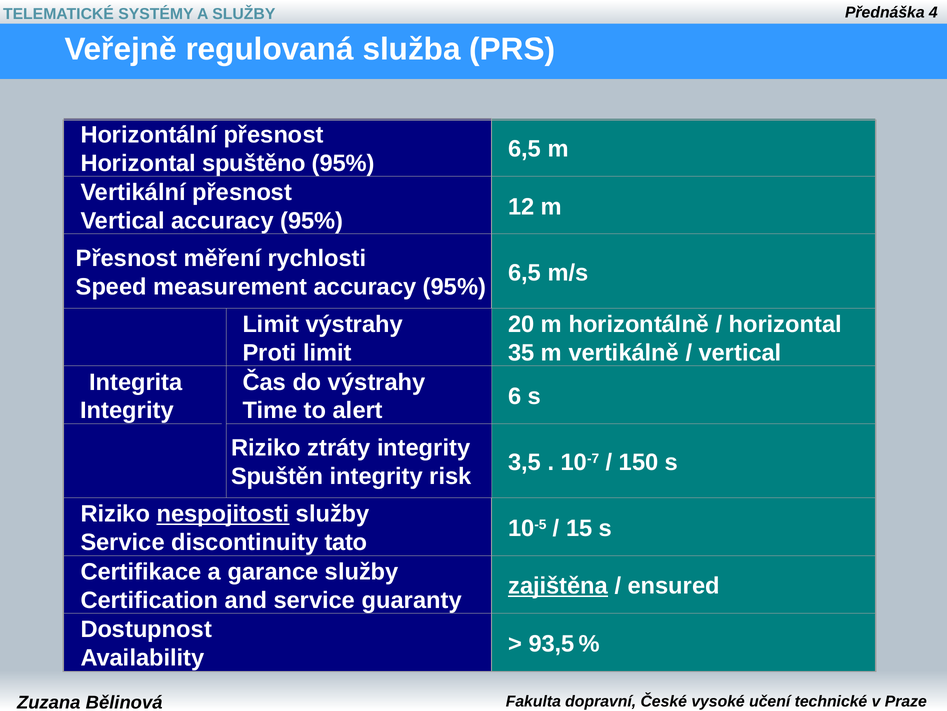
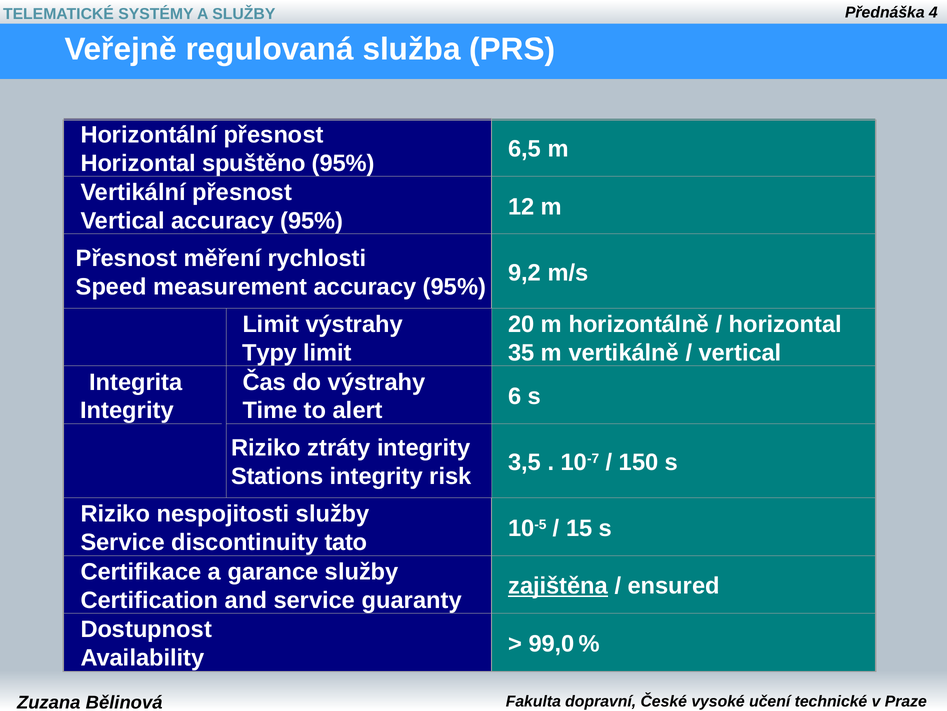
6,5: 6,5 -> 9,2 (525, 272)
Proti: Proti -> Typy (270, 353)
Spuštěn: Spuštěn -> Stations (277, 476)
nespojitosti underline: present -> none (223, 514)
93,5: 93,5 -> 99,0 (552, 643)
